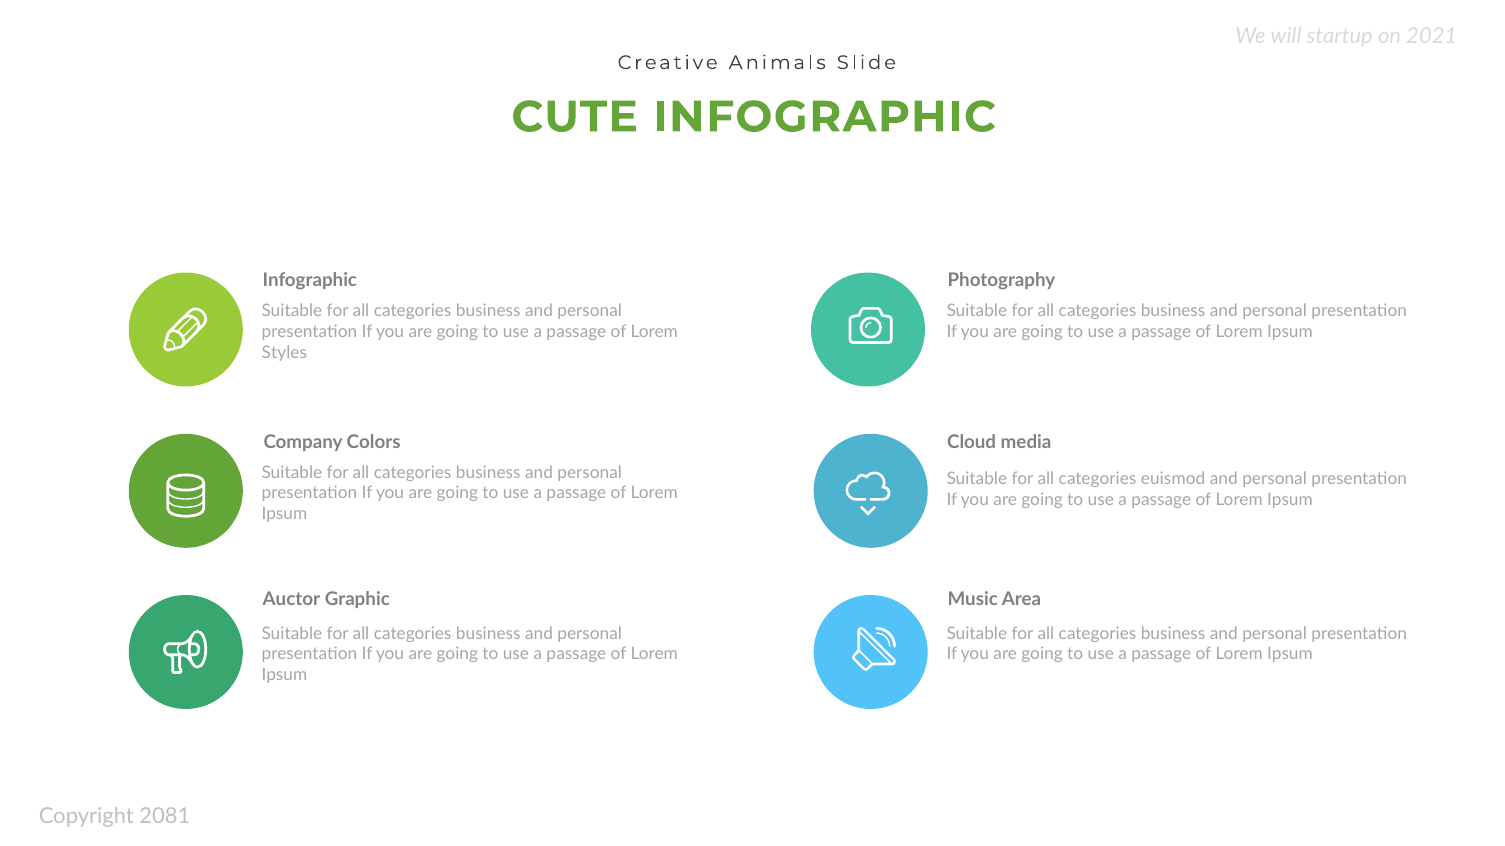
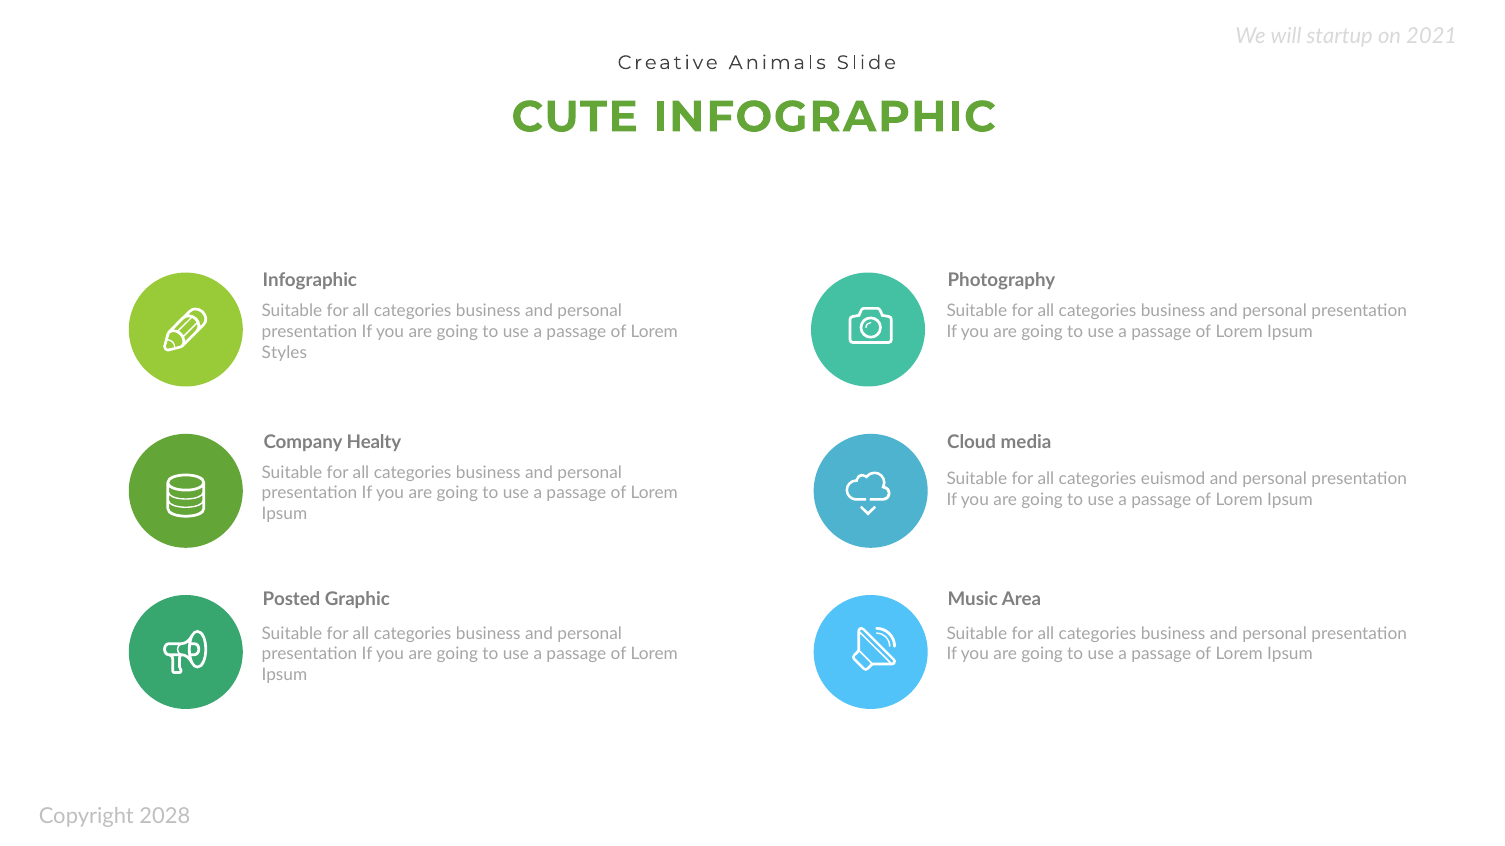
Colors: Colors -> Healty (374, 442)
Auctor: Auctor -> Posted (291, 599)
2081: 2081 -> 2028 (165, 817)
